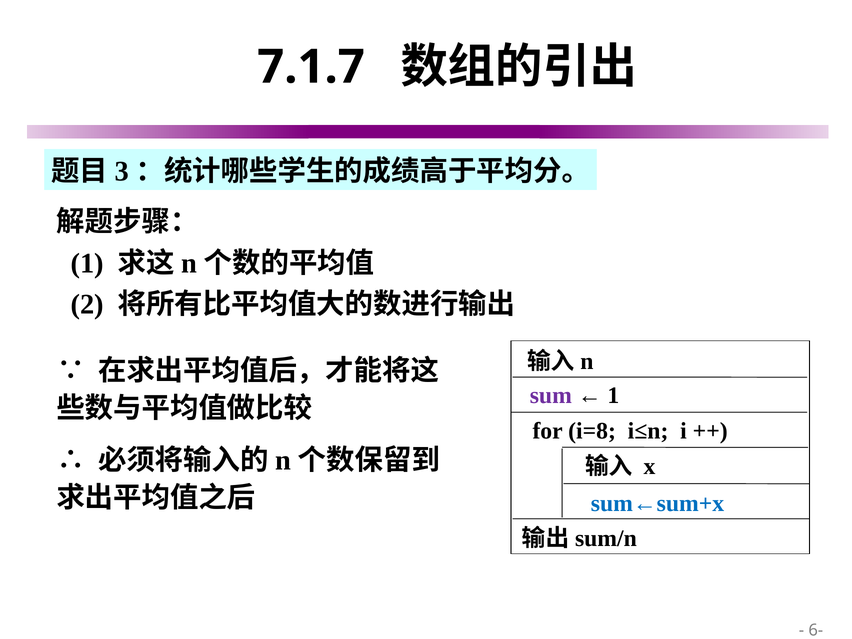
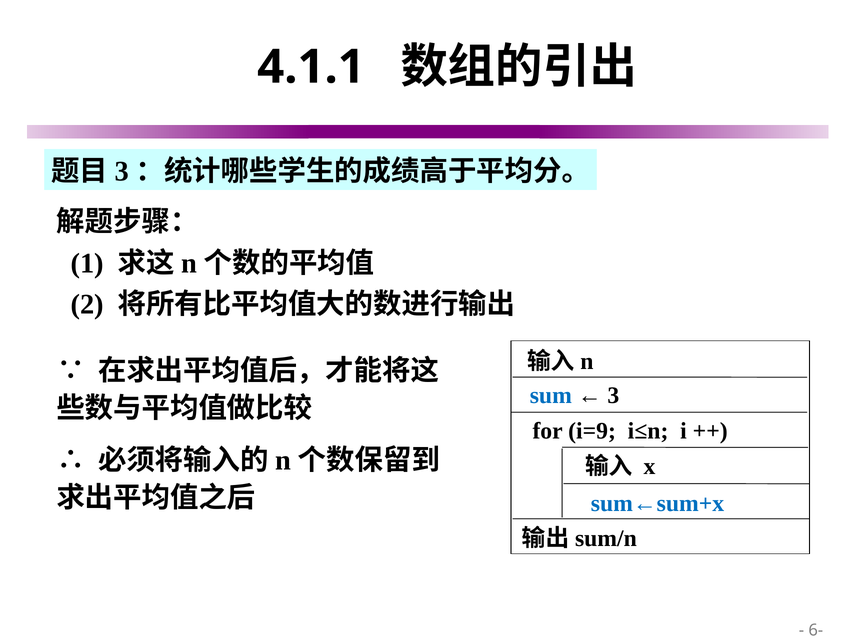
7.1.7: 7.1.7 -> 4.1.1 (311, 67)
sum colour: purple -> blue (551, 396)
1: 1 -> 3 (613, 396)
i=8: i=8 -> i=9 (592, 431)
